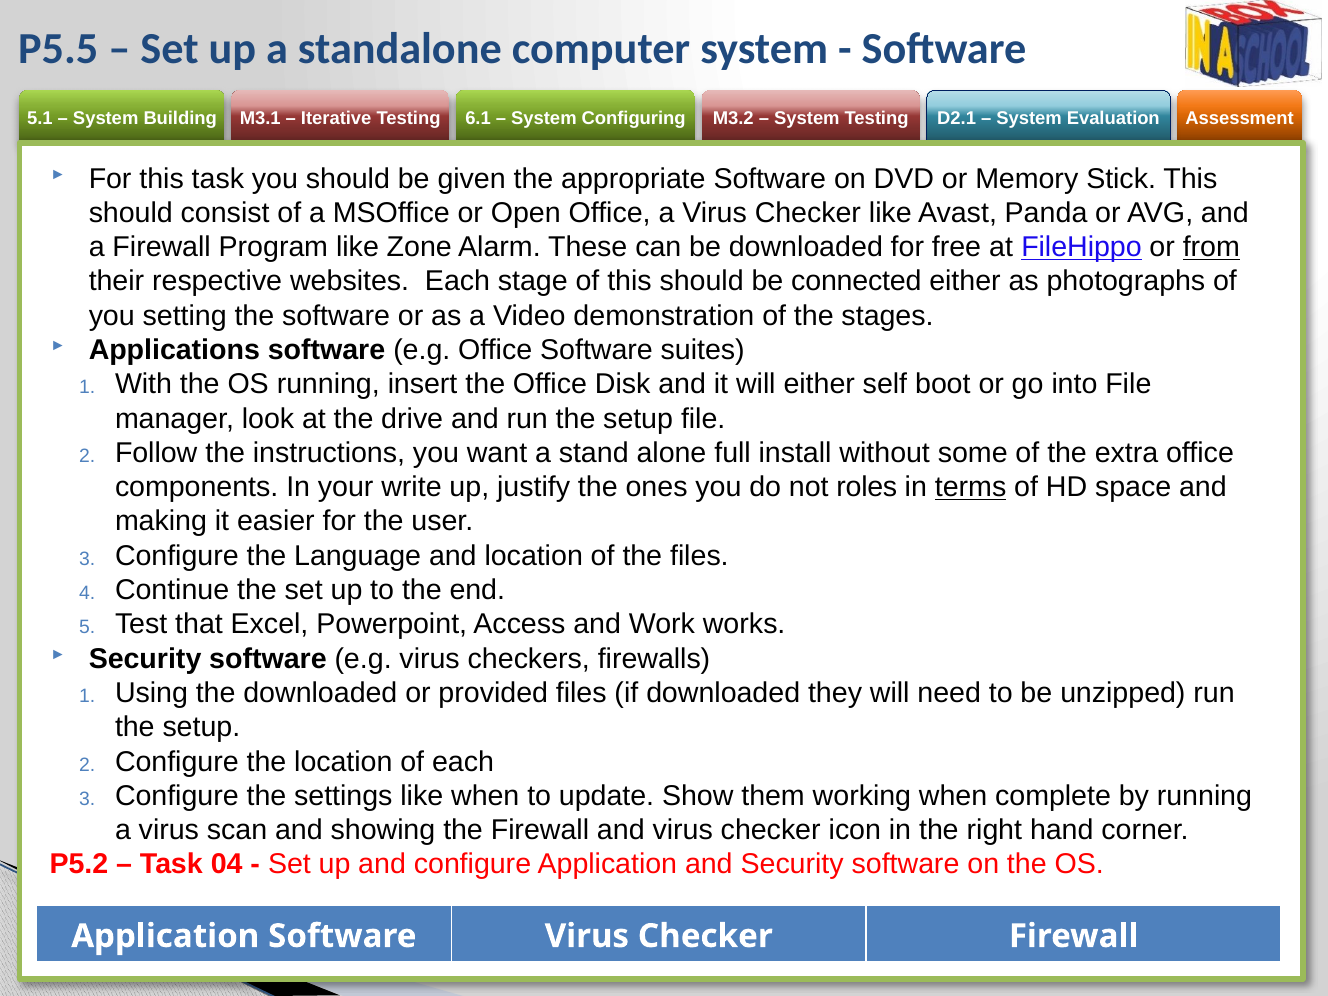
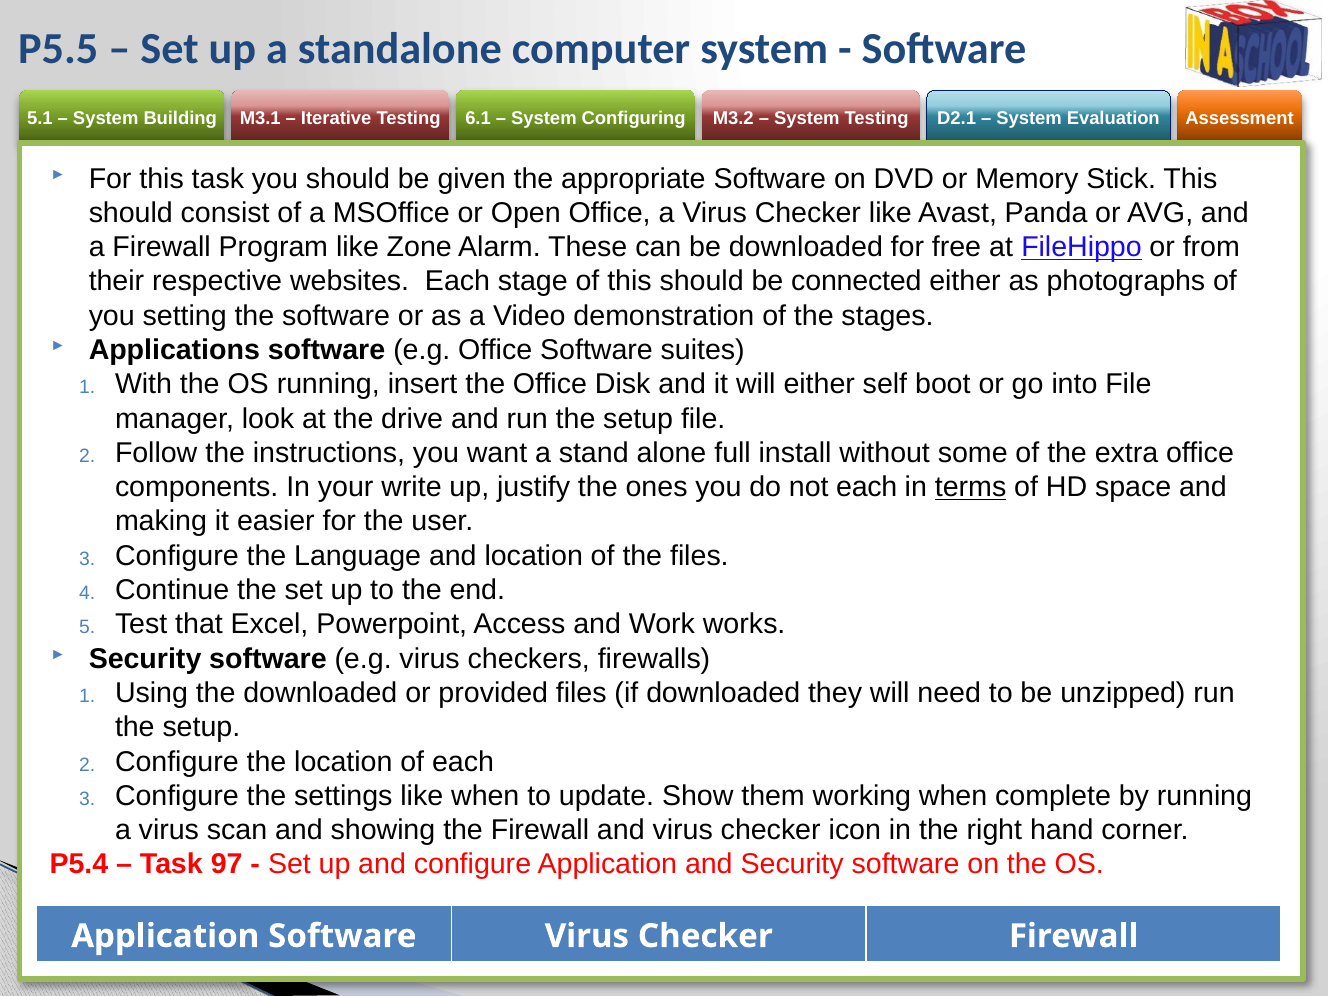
from underline: present -> none (1211, 247)
not roles: roles -> each (867, 487)
P5.2: P5.2 -> P5.4 (79, 865)
04: 04 -> 97 (227, 865)
